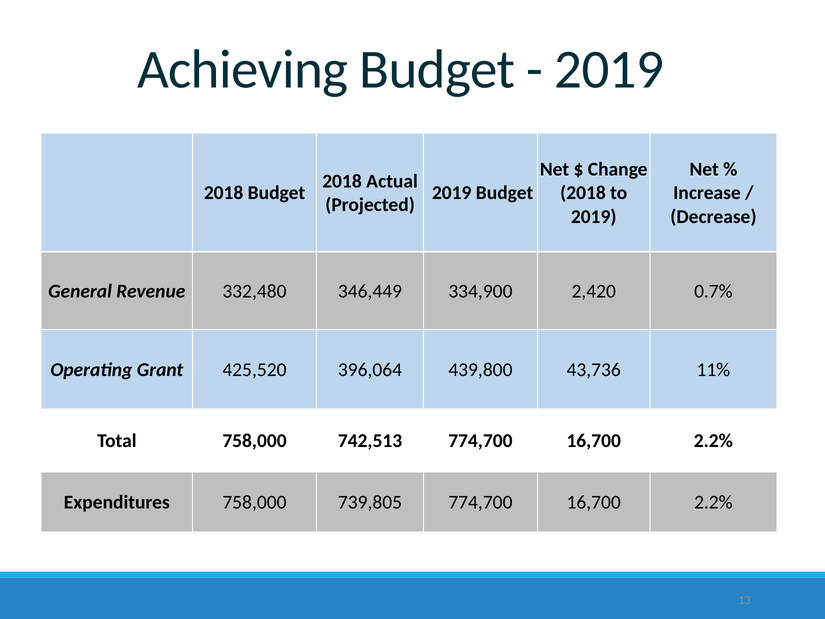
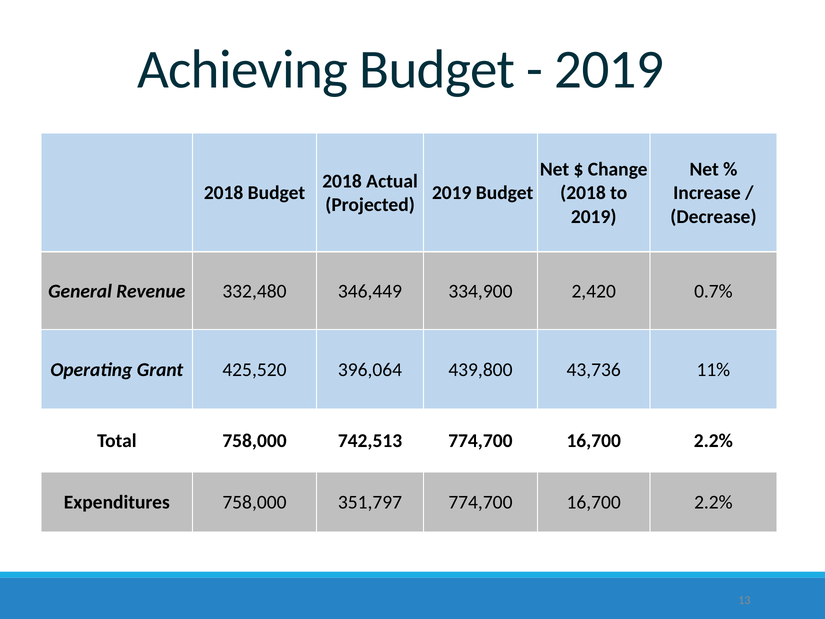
739,805: 739,805 -> 351,797 (370, 502)
